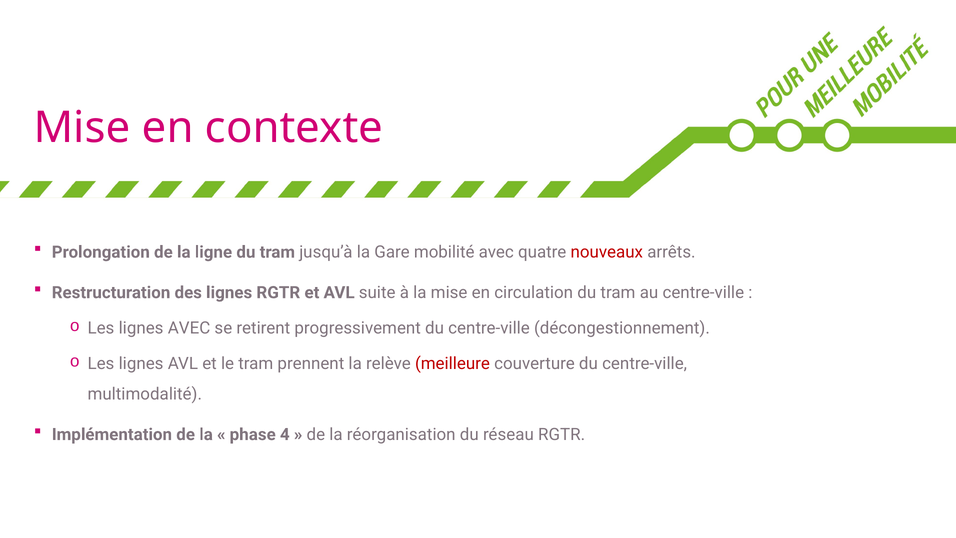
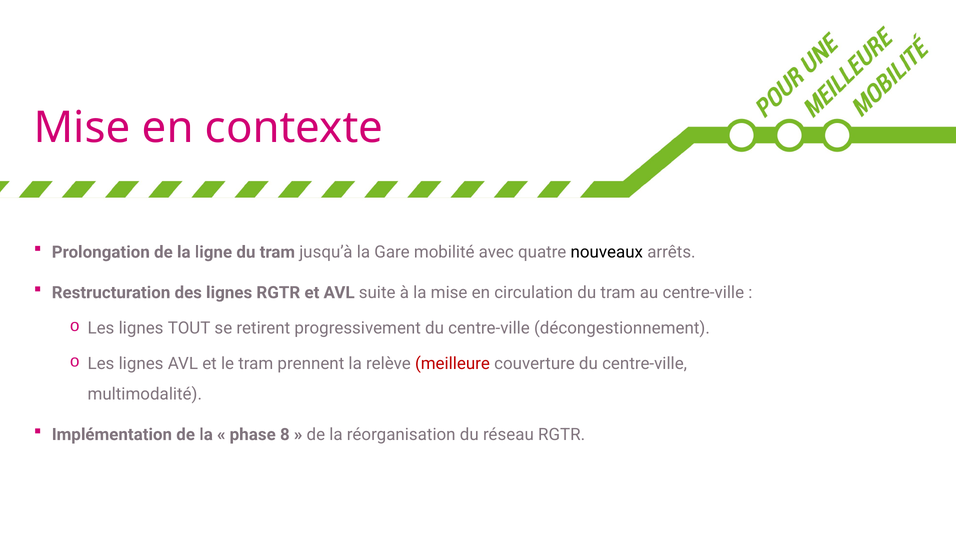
nouveaux colour: red -> black (607, 252)
lignes AVEC: AVEC -> TOUT (189, 328)
4: 4 -> 8 (285, 434)
